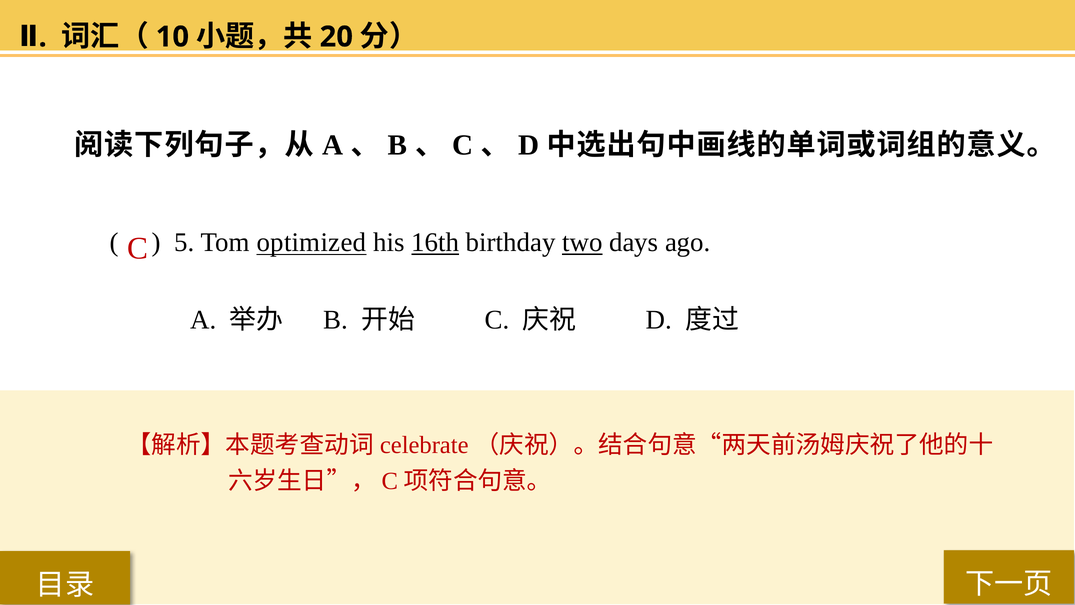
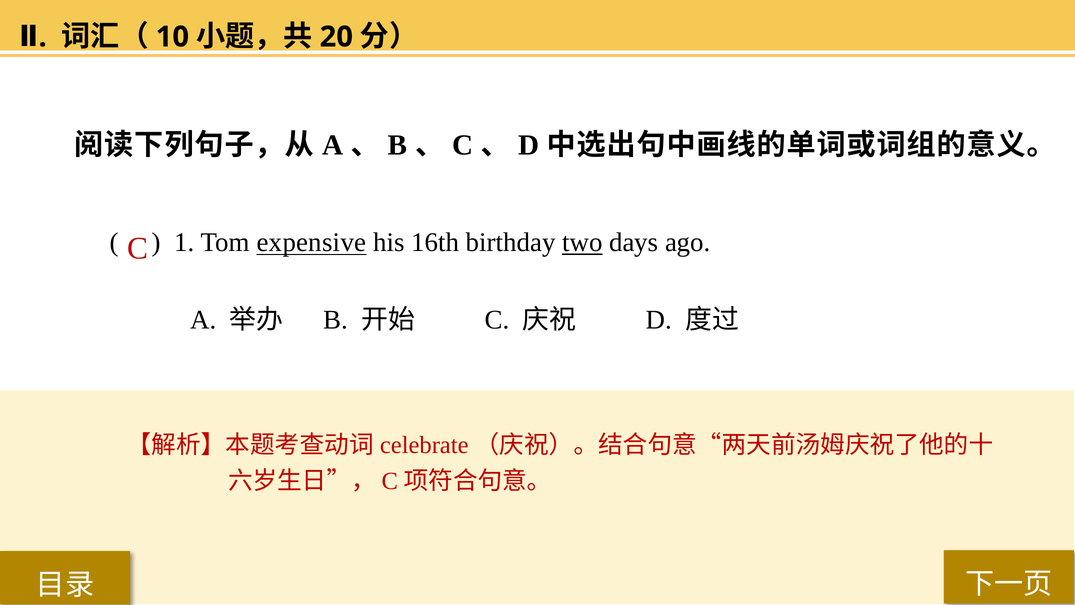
5: 5 -> 1 (184, 242)
optimized: optimized -> expensive (311, 242)
16th underline: present -> none (435, 242)
